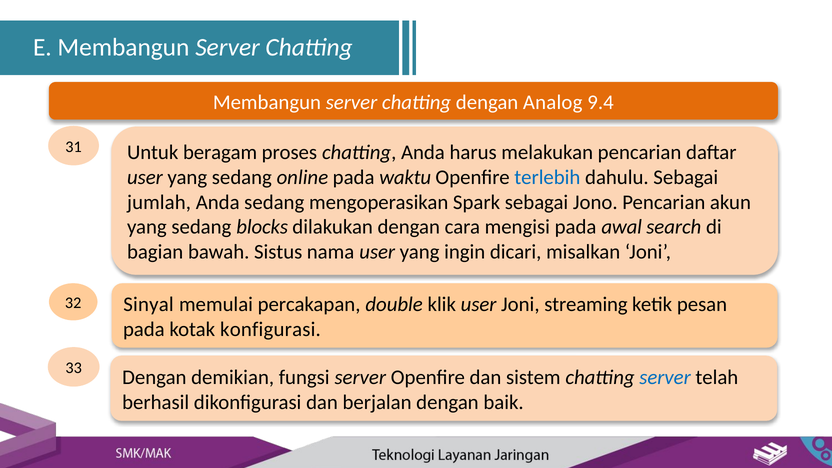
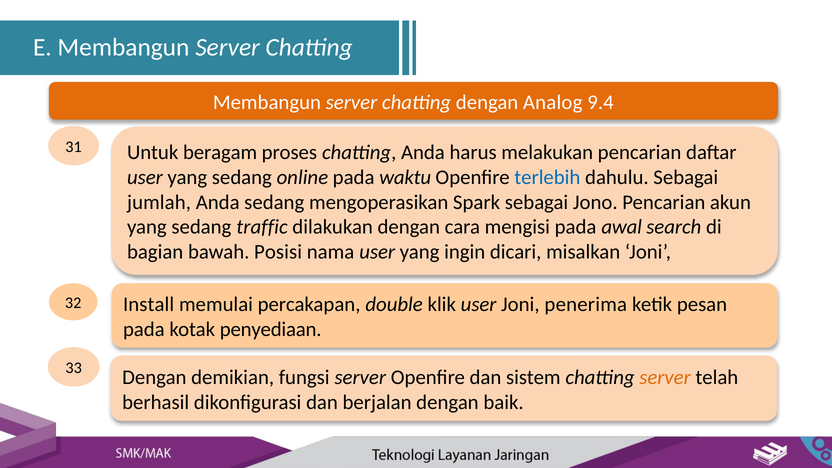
blocks: blocks -> traffic (262, 227)
Sistus: Sistus -> Posisi (278, 252)
Sinyal: Sinyal -> Install (149, 304)
streaming: streaming -> penerima (586, 304)
konfigurasi: konfigurasi -> penyediaan (271, 329)
server colour: blue -> orange (665, 377)
